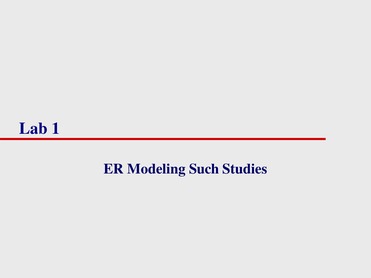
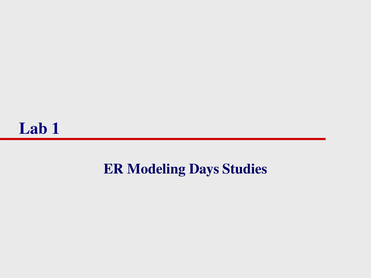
Such: Such -> Days (204, 169)
